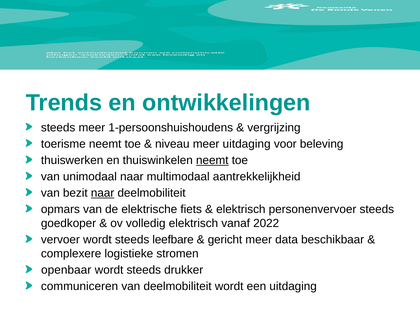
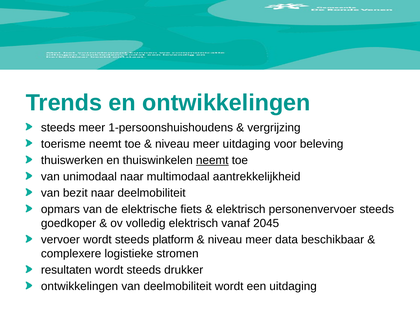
naar underline: present -> none (103, 193)
2022: 2022 -> 2045 (266, 223)
leefbare: leefbare -> platform (173, 240)
gericht: gericht -> niveau (225, 240)
openbaar: openbaar -> resultaten (66, 270)
communiceren: communiceren -> ontwikkelingen (80, 286)
